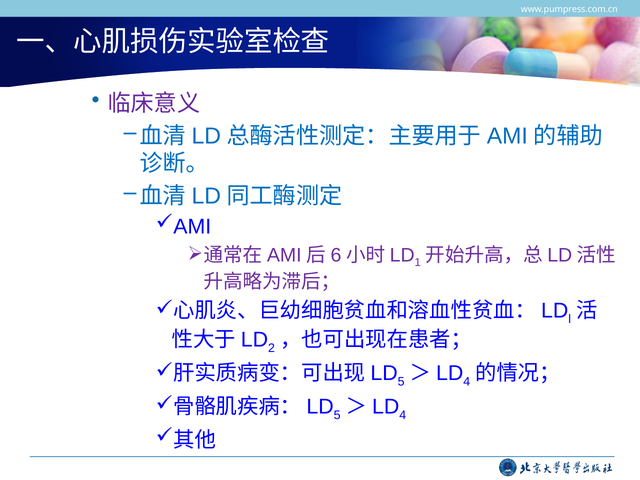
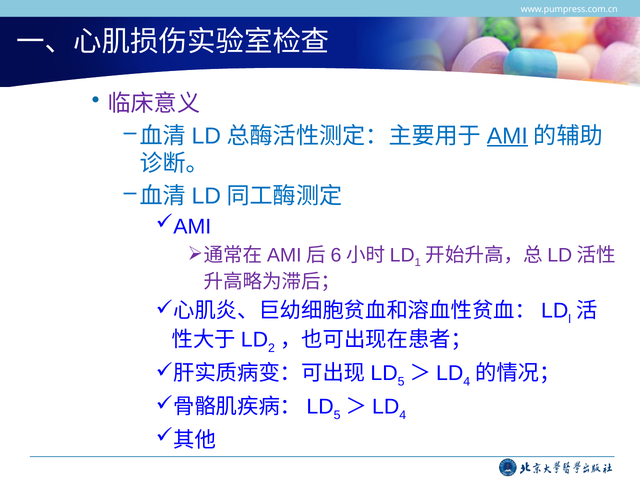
AMI underline: none -> present (507, 136)
